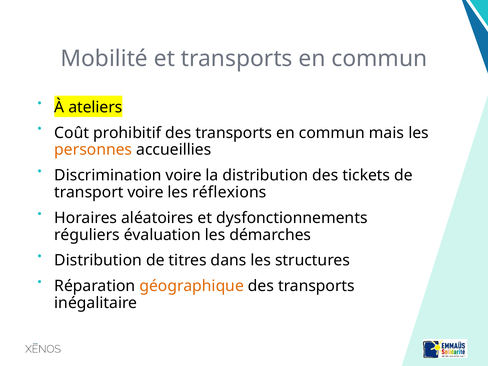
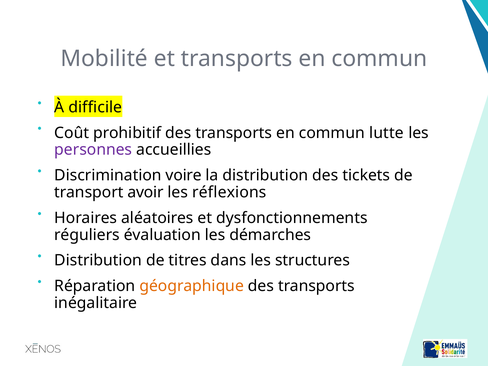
ateliers: ateliers -> difficile (95, 107)
mais: mais -> lutte (386, 133)
personnes colour: orange -> purple (93, 150)
transport voire: voire -> avoir (146, 192)
